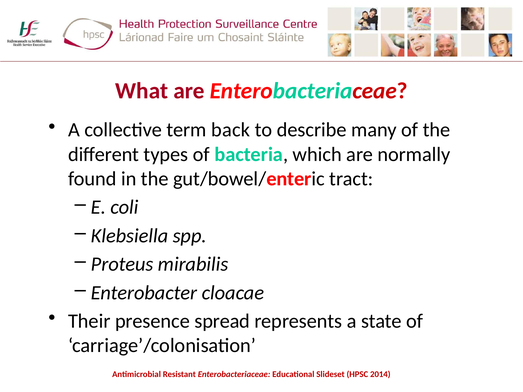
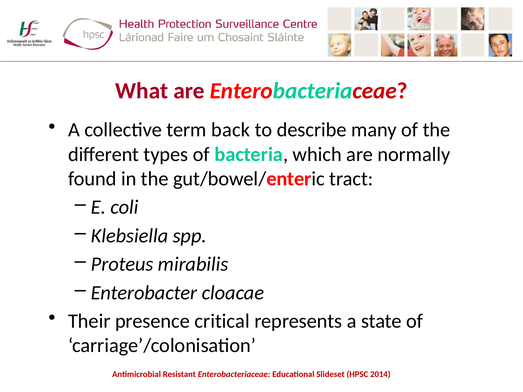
spread: spread -> critical (222, 321)
